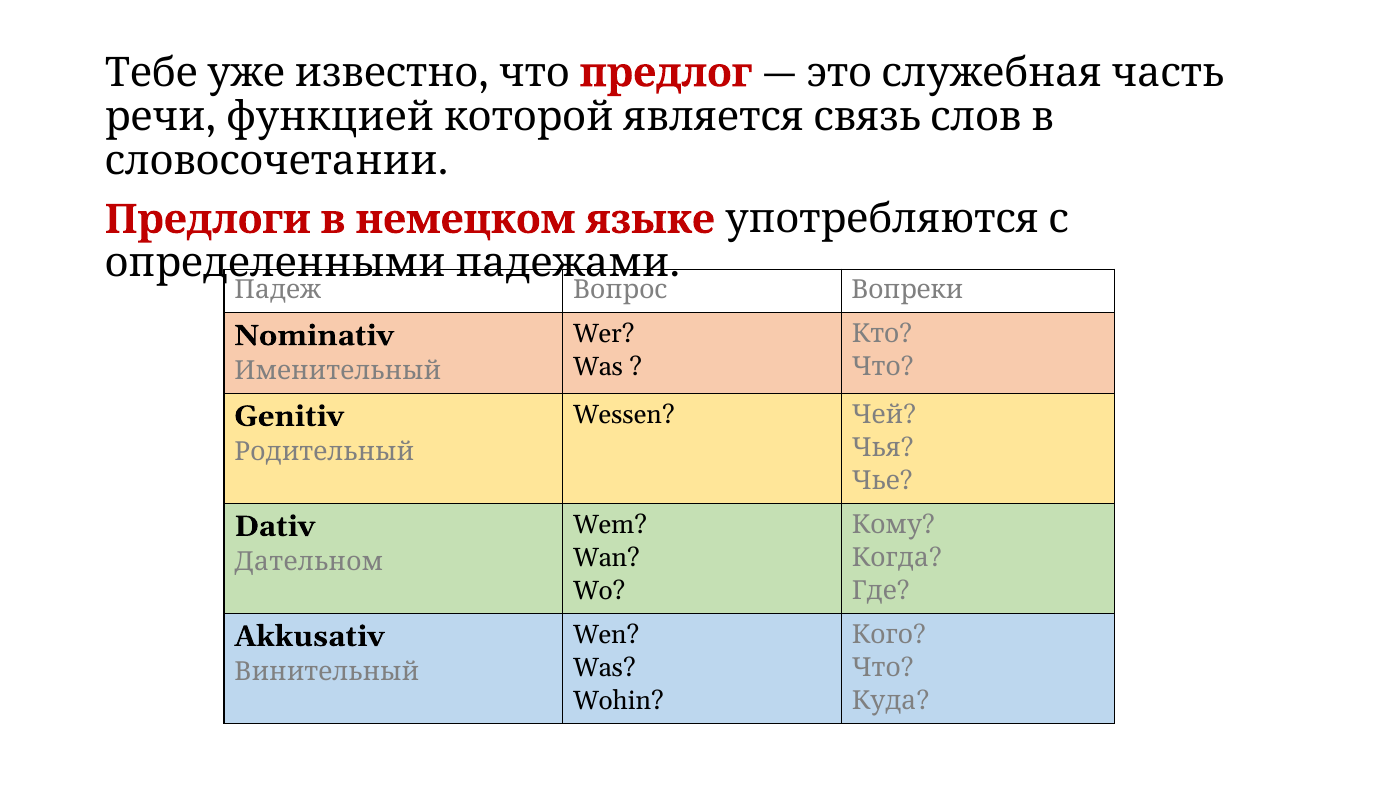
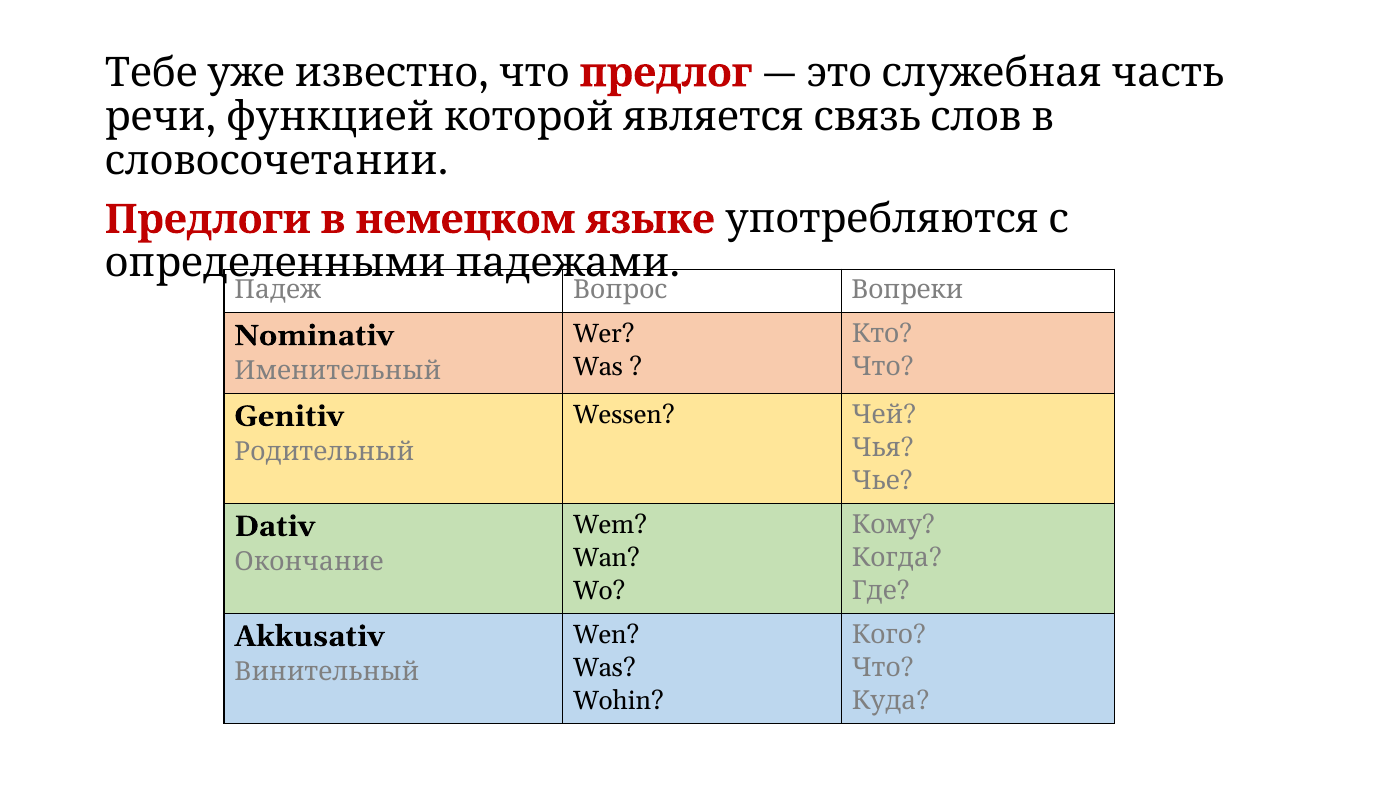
Дательном: Дательном -> Окончание (309, 562)
